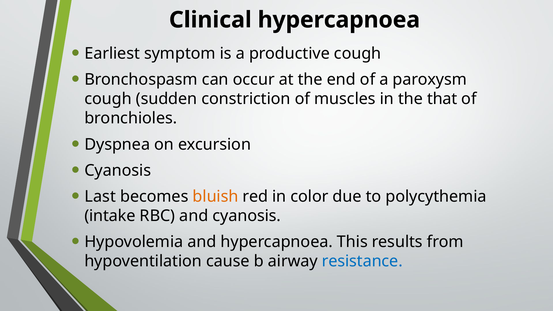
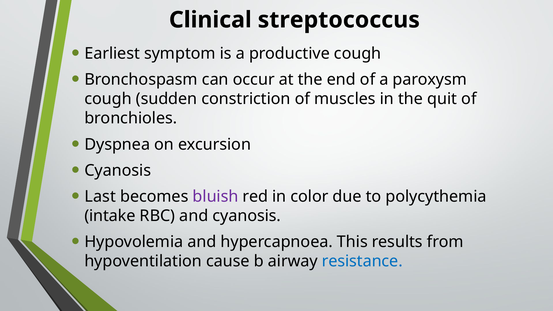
Clinical hypercapnoea: hypercapnoea -> streptococcus (339, 20)
that: that -> quit (442, 99)
bluish colour: orange -> purple (216, 197)
